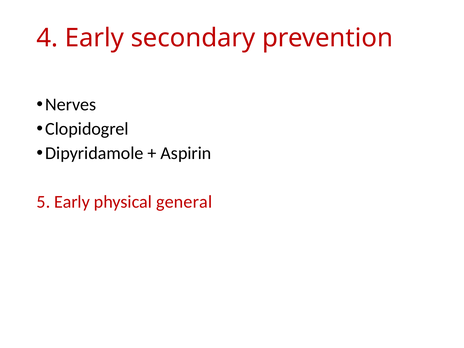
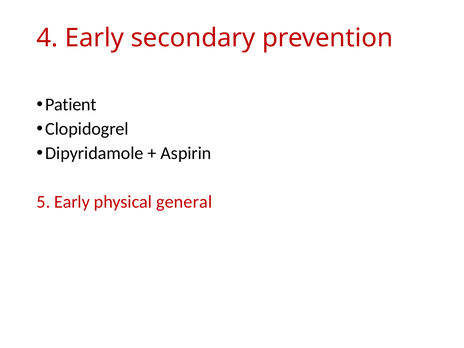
Nerves: Nerves -> Patient (71, 105)
